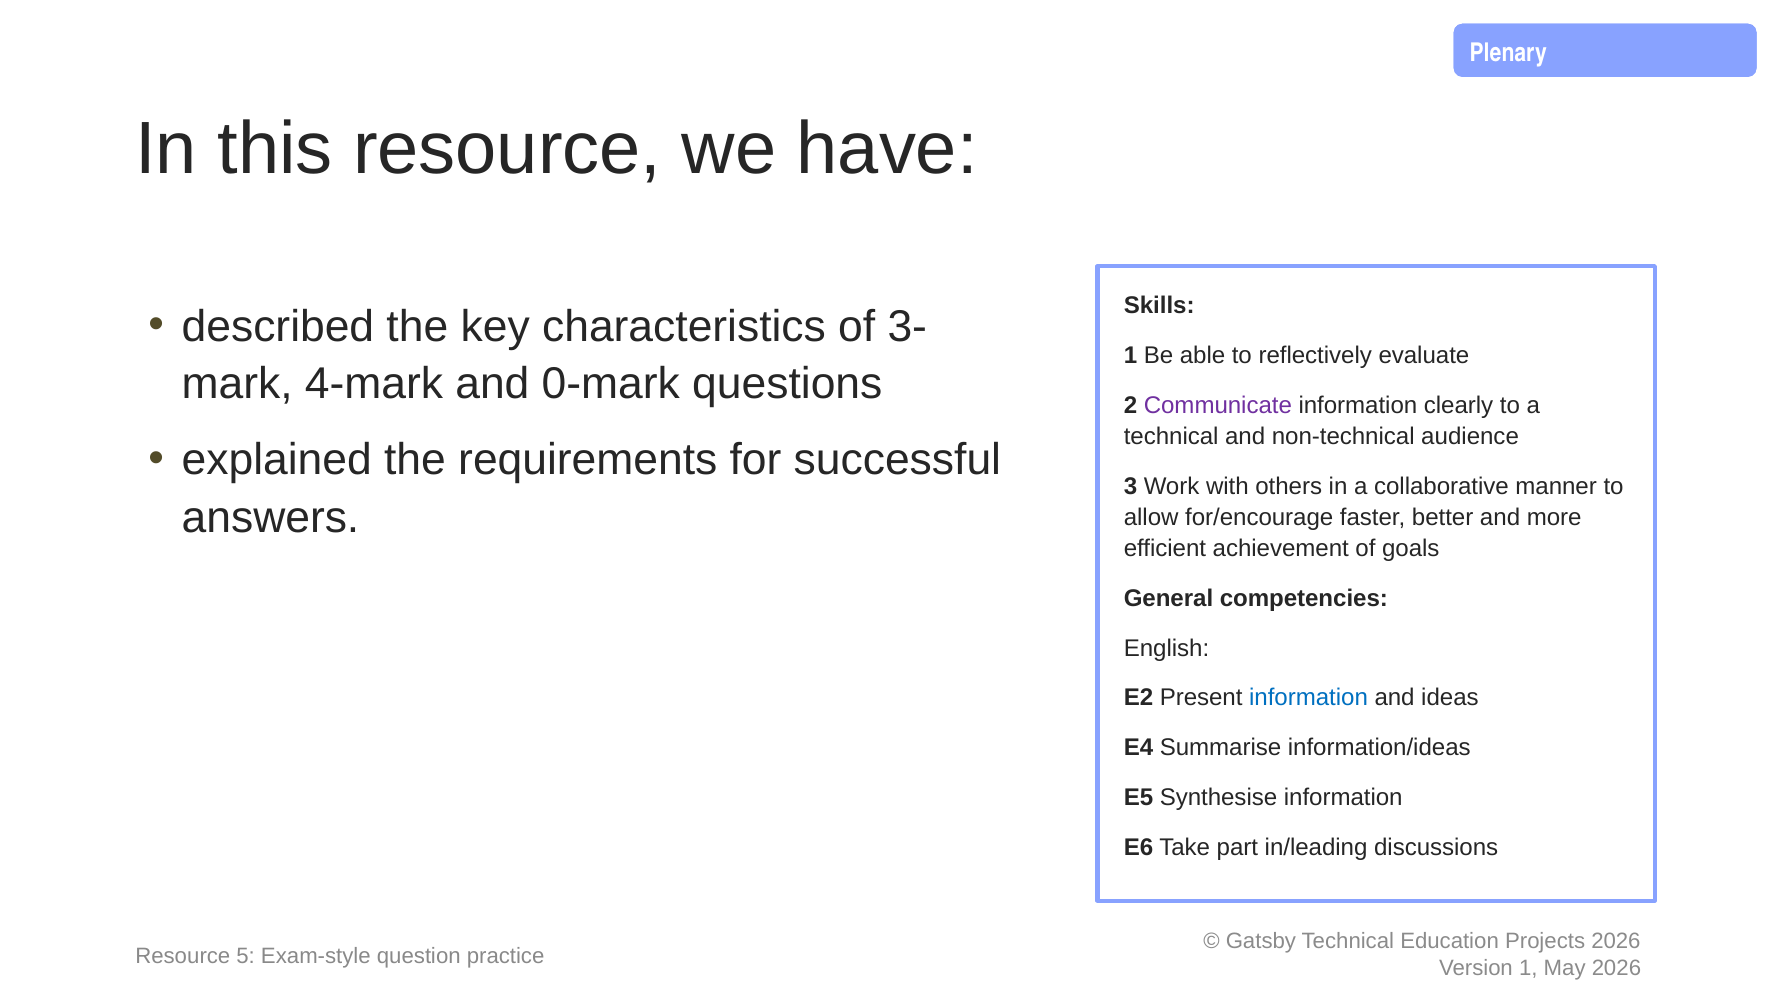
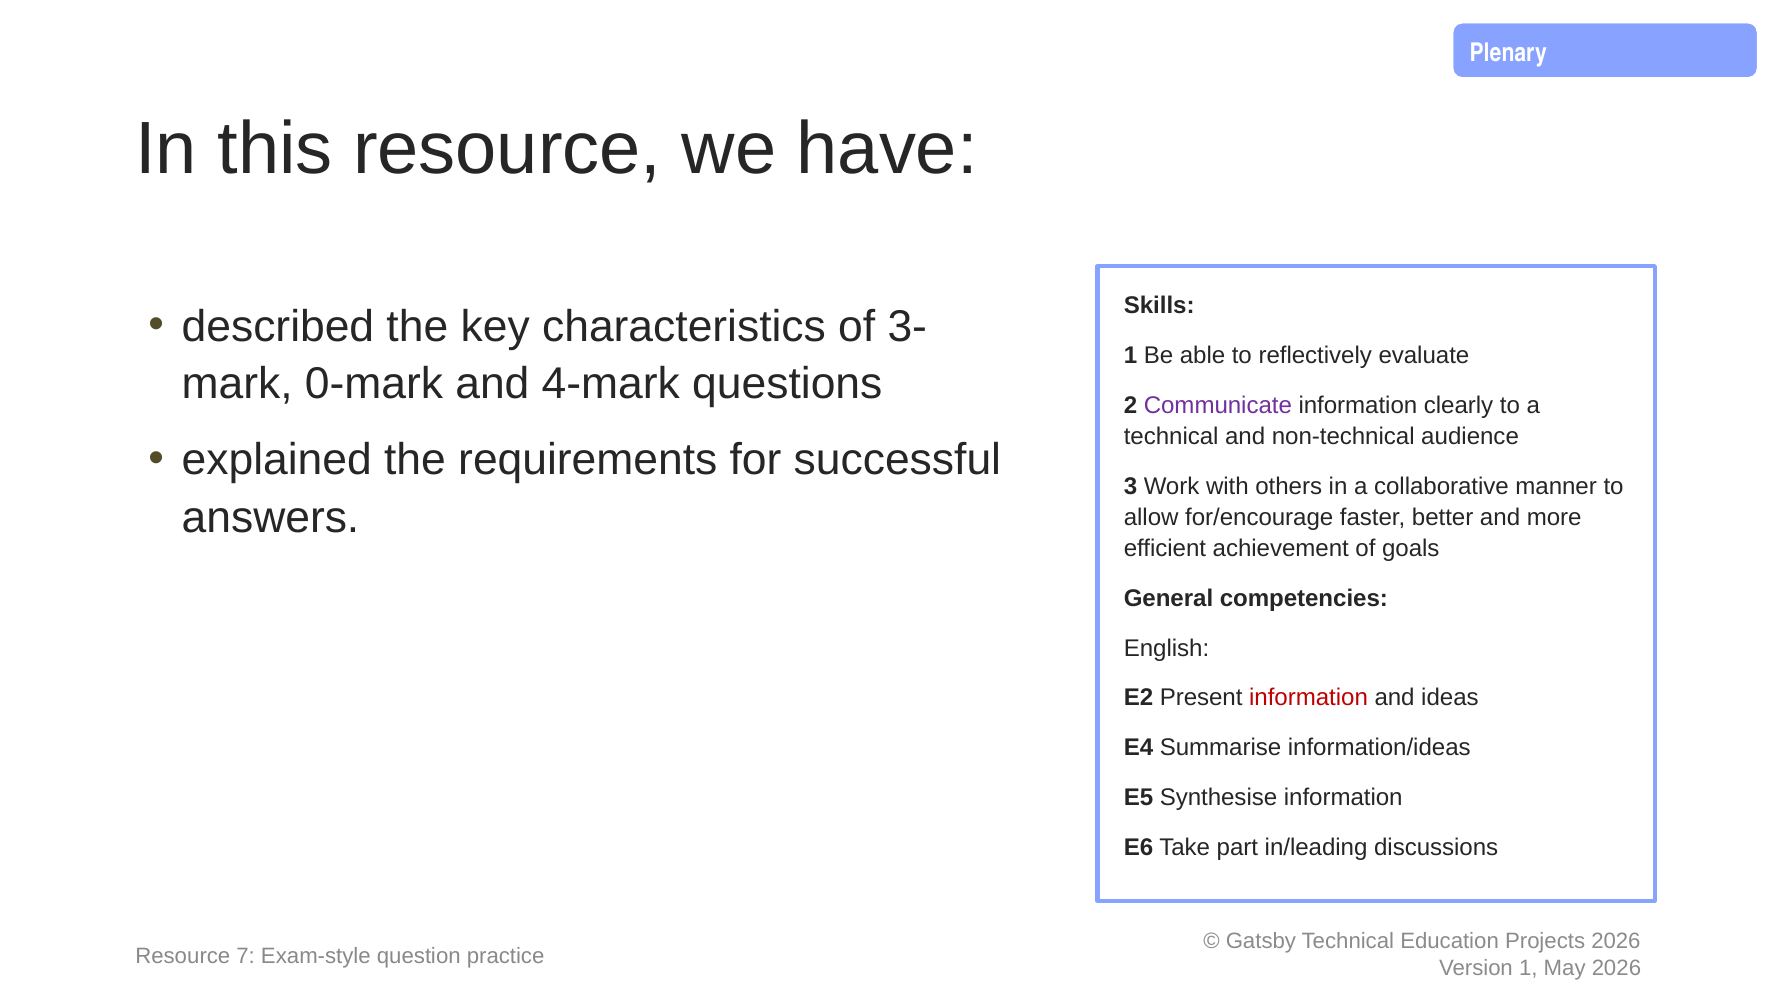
4-mark: 4-mark -> 0-mark (374, 384)
0-mark: 0-mark -> 4-mark (611, 384)
information colour: blue -> red (1309, 698)
5: 5 -> 7 (246, 956)
